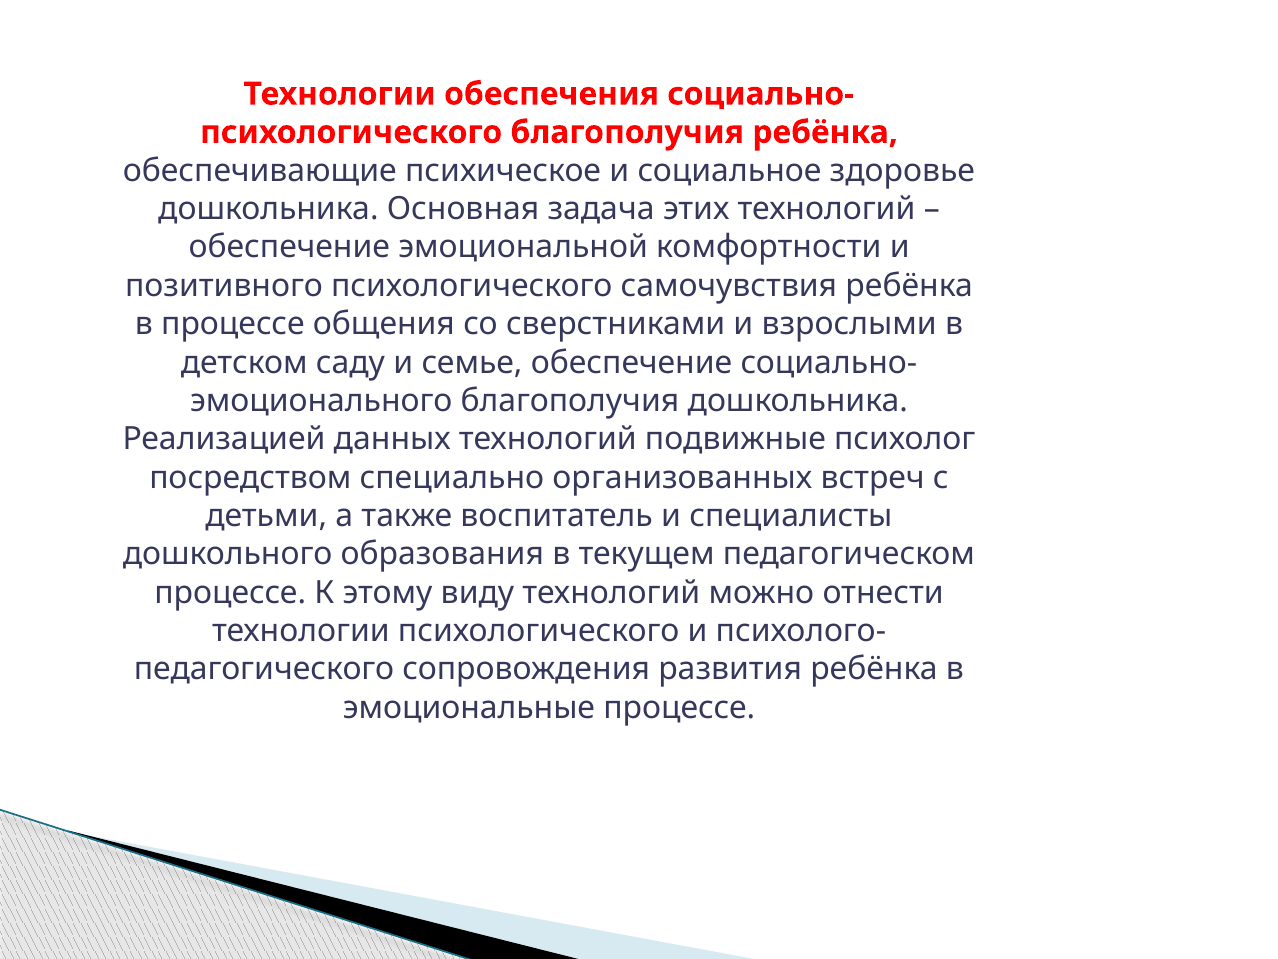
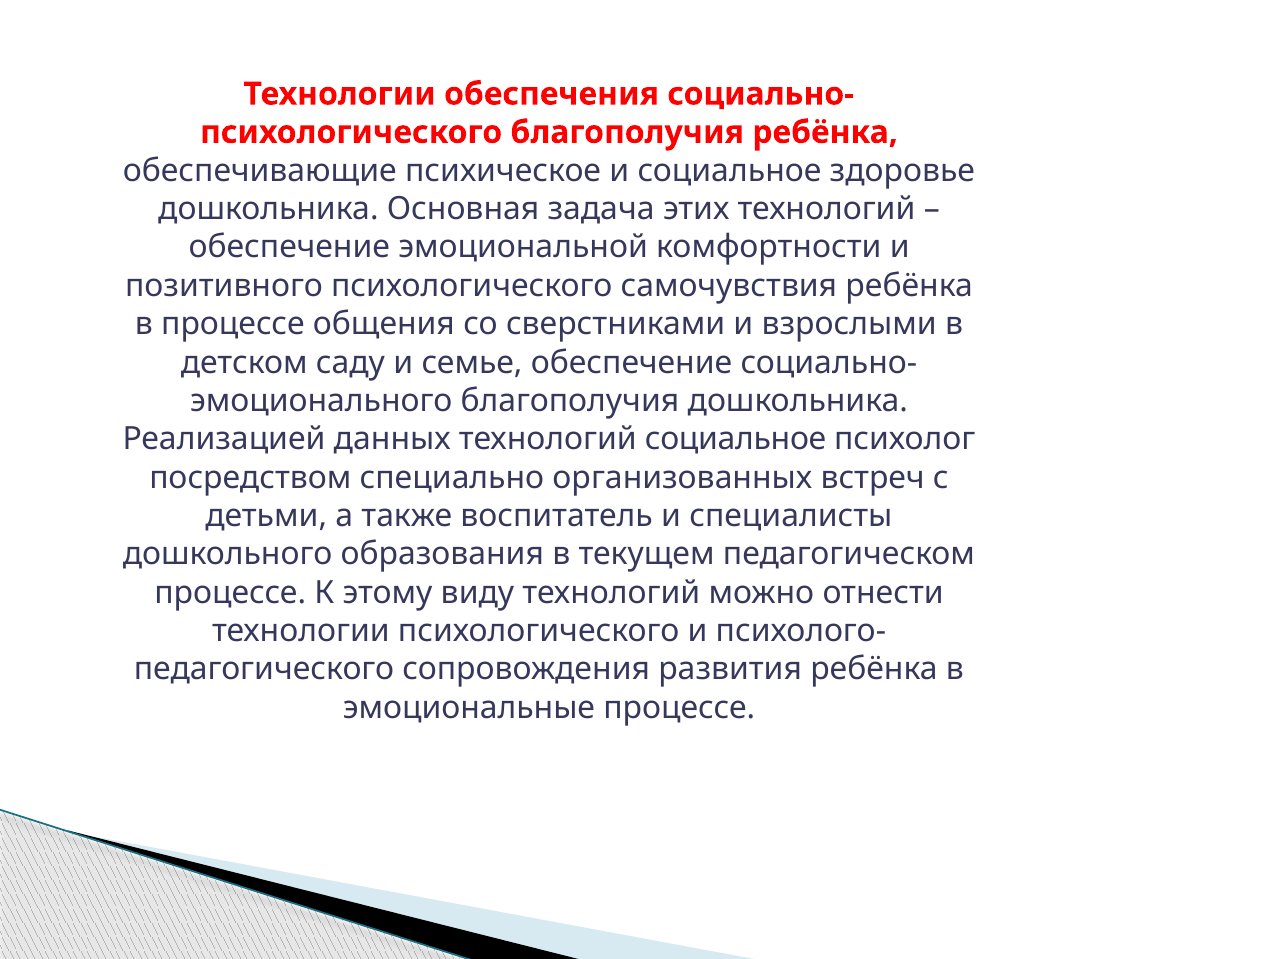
технологий подвижные: подвижные -> социальное (736, 439)
